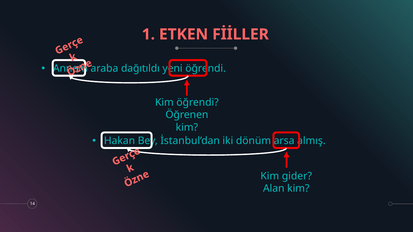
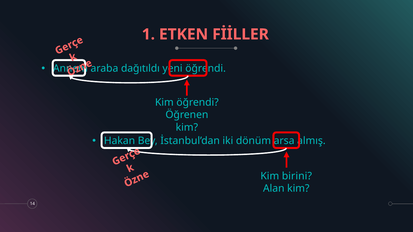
gider: gider -> birini (297, 176)
